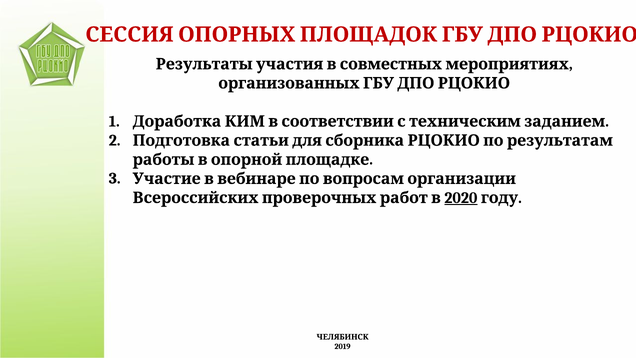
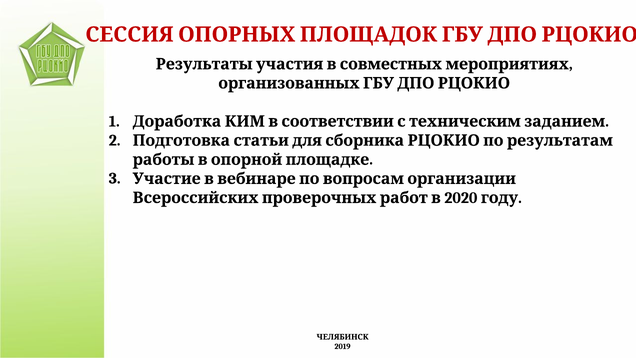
2020 underline: present -> none (461, 198)
